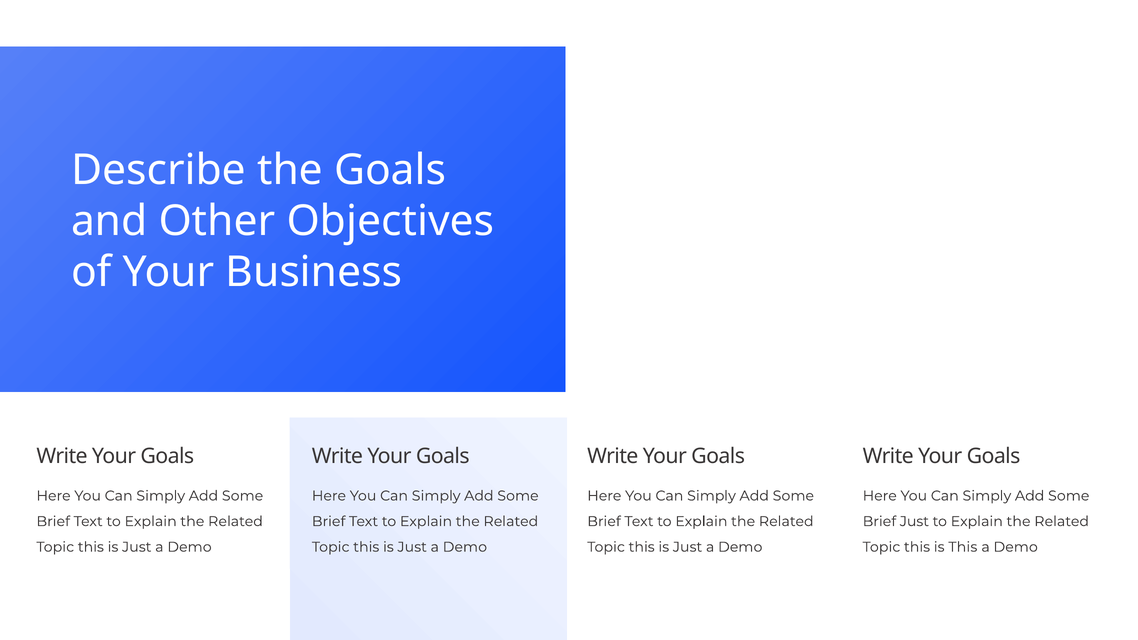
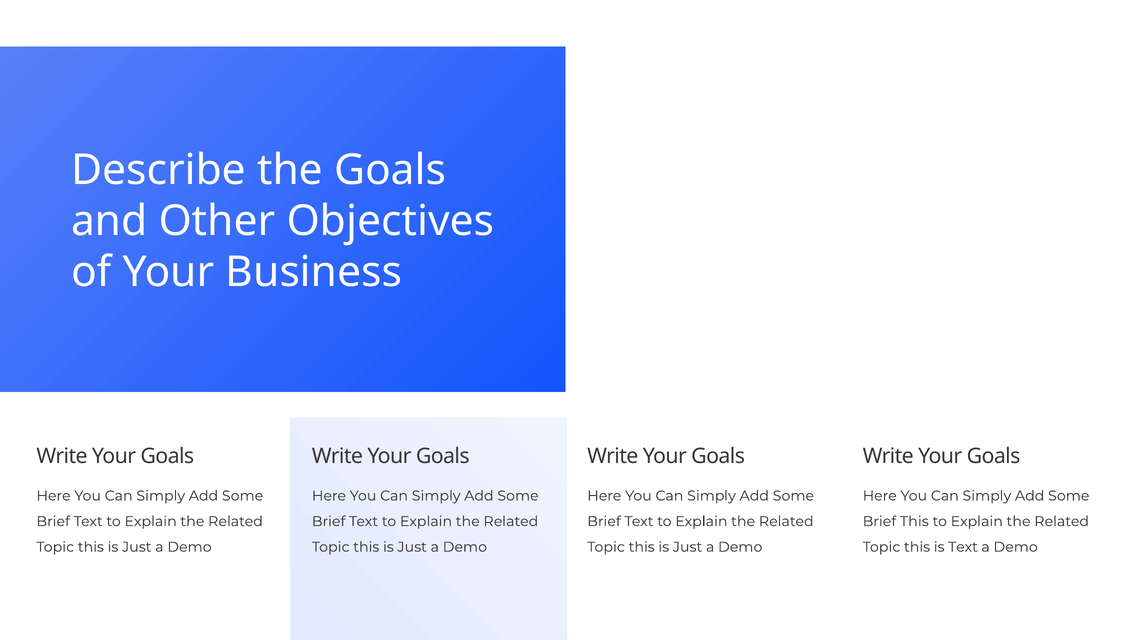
Brief Just: Just -> This (914, 522)
is This: This -> Text (963, 547)
